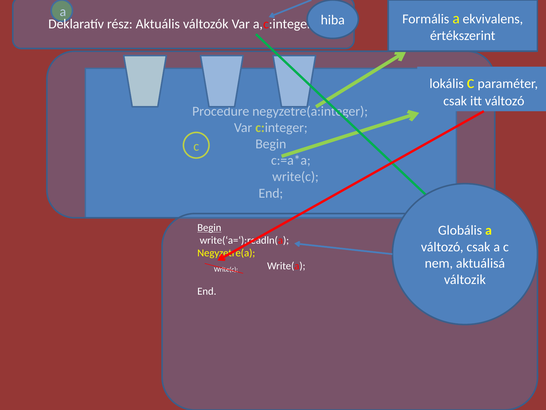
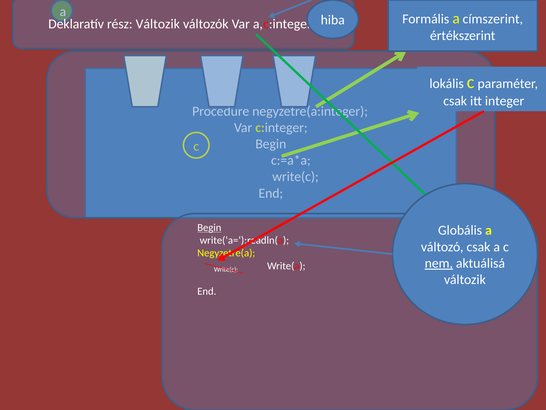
ekvivalens: ekvivalens -> címszerint (493, 19)
rész Aktuális: Aktuális -> Változik (158, 24)
változó: változó -> integer (505, 101)
nem underline: none -> present (439, 263)
